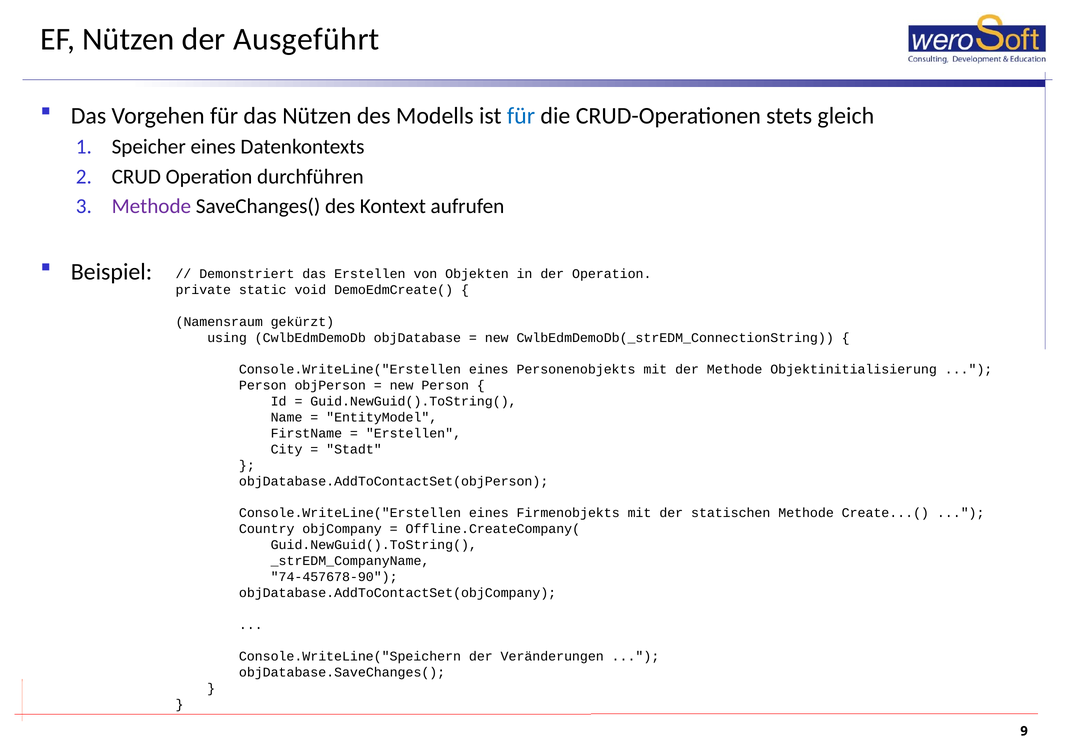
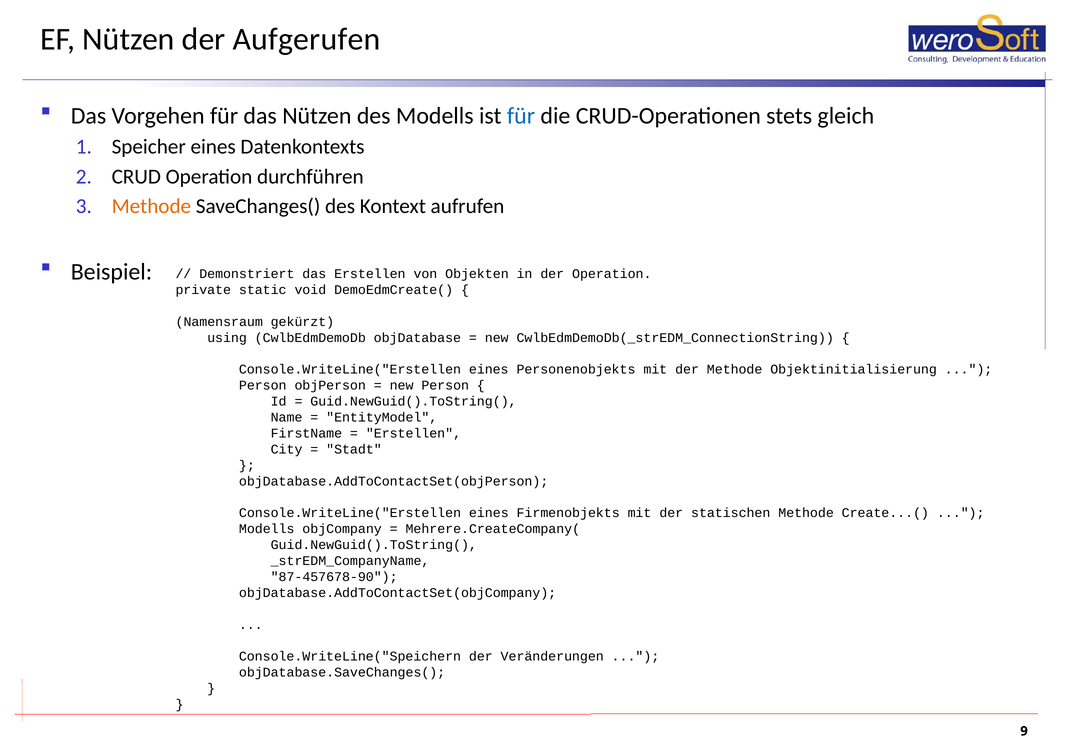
Ausgeführt: Ausgeführt -> Aufgerufen (307, 39)
Methode colour: purple -> orange (151, 206)
Country: Country -> Modells (267, 529)
Offline.CreateCompany(: Offline.CreateCompany( -> Mehrere.CreateCompany( (493, 529)
74-457678-90: 74-457678-90 -> 87-457678-90 (334, 577)
